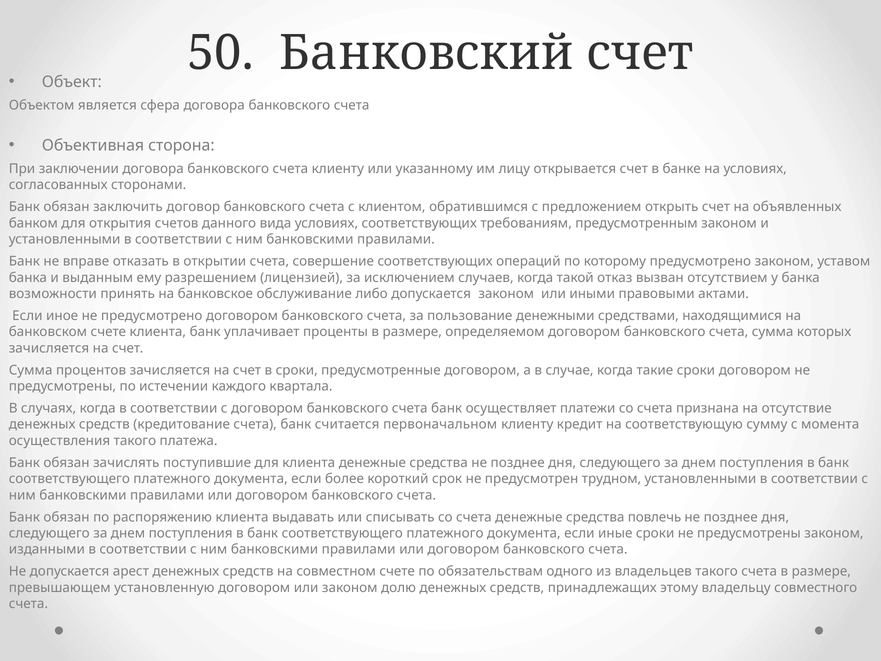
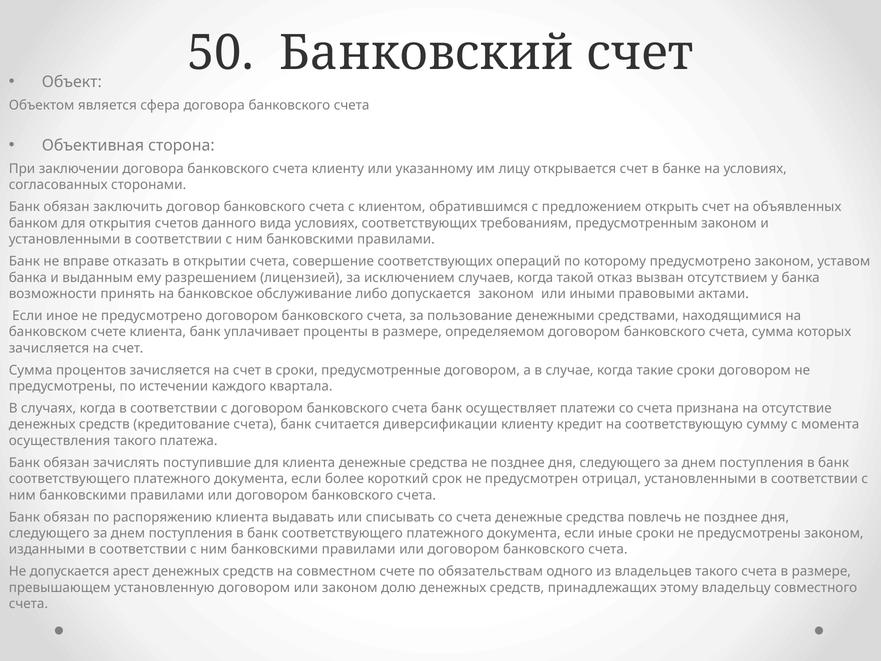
первоначальном: первоначальном -> диверсификации (440, 424)
трудном: трудном -> отрицал (611, 479)
